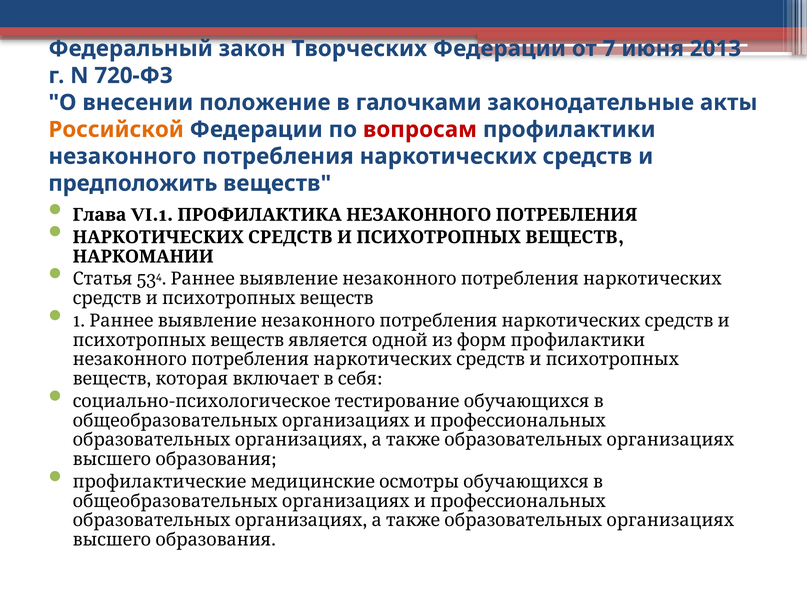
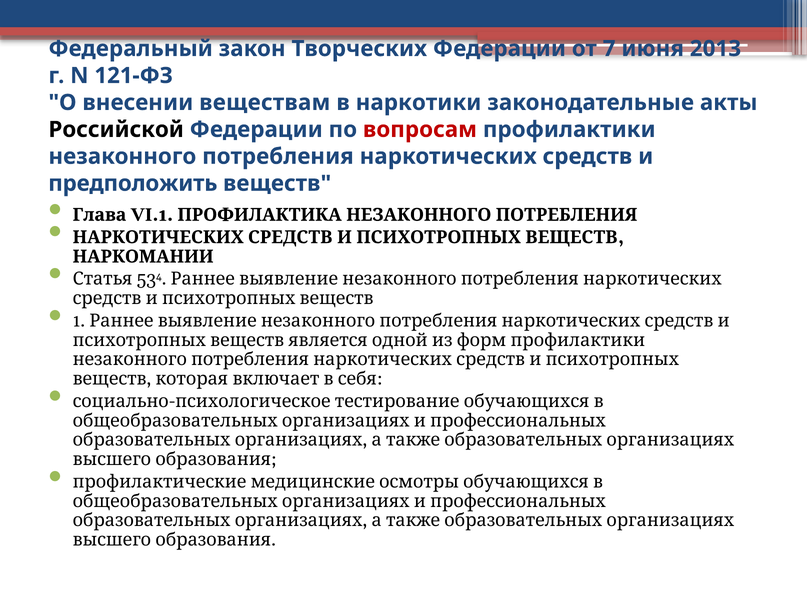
720-ФЗ: 720-ФЗ -> 121-ФЗ (134, 76)
положение: положение -> веществам (265, 102)
галочками: галочками -> наркотики (419, 102)
Российской colour: orange -> black (116, 129)
